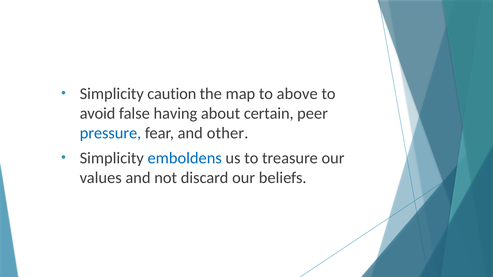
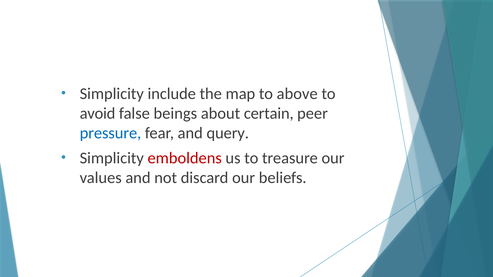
caution: caution -> include (172, 94)
having: having -> beings (175, 114)
other: other -> query (228, 133)
emboldens colour: blue -> red (185, 158)
